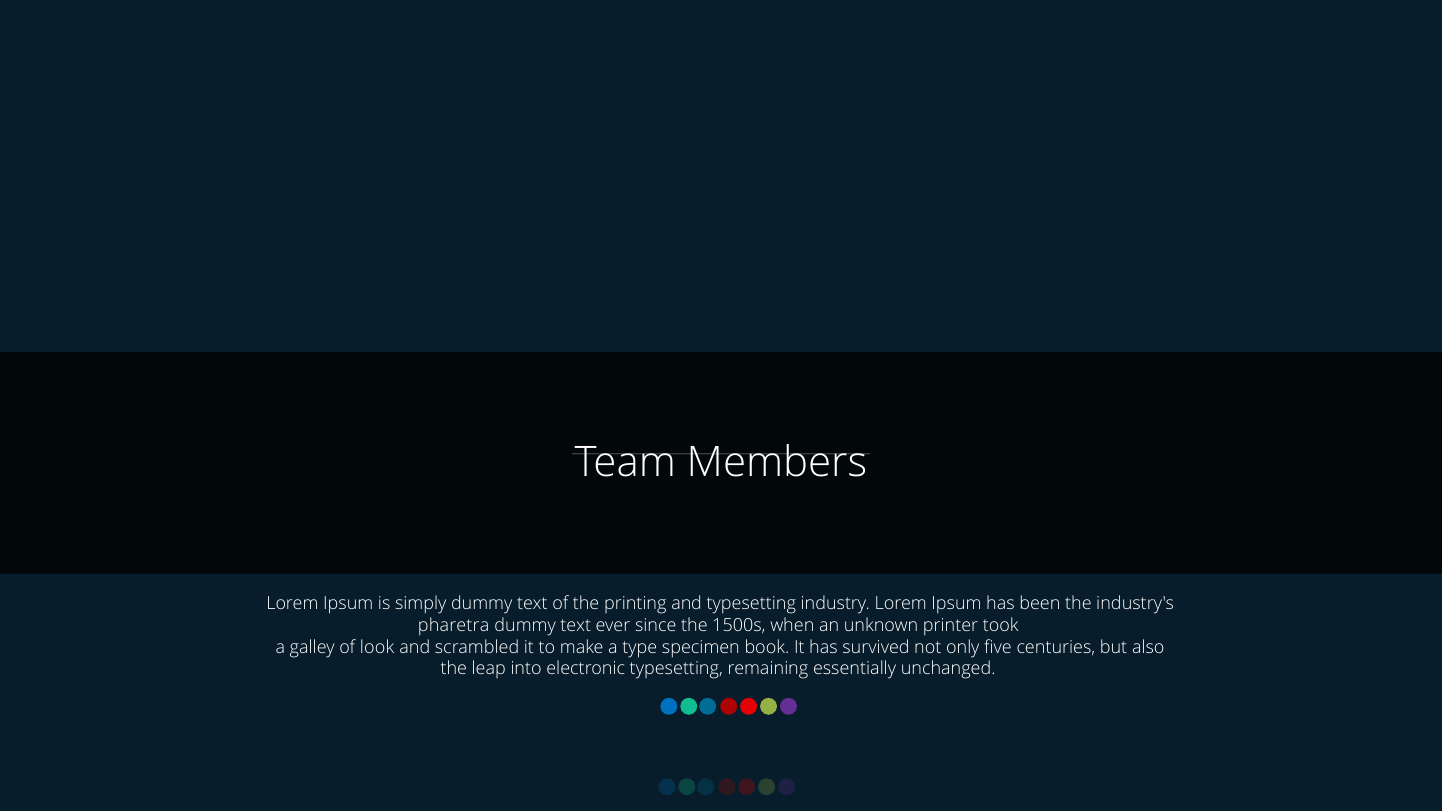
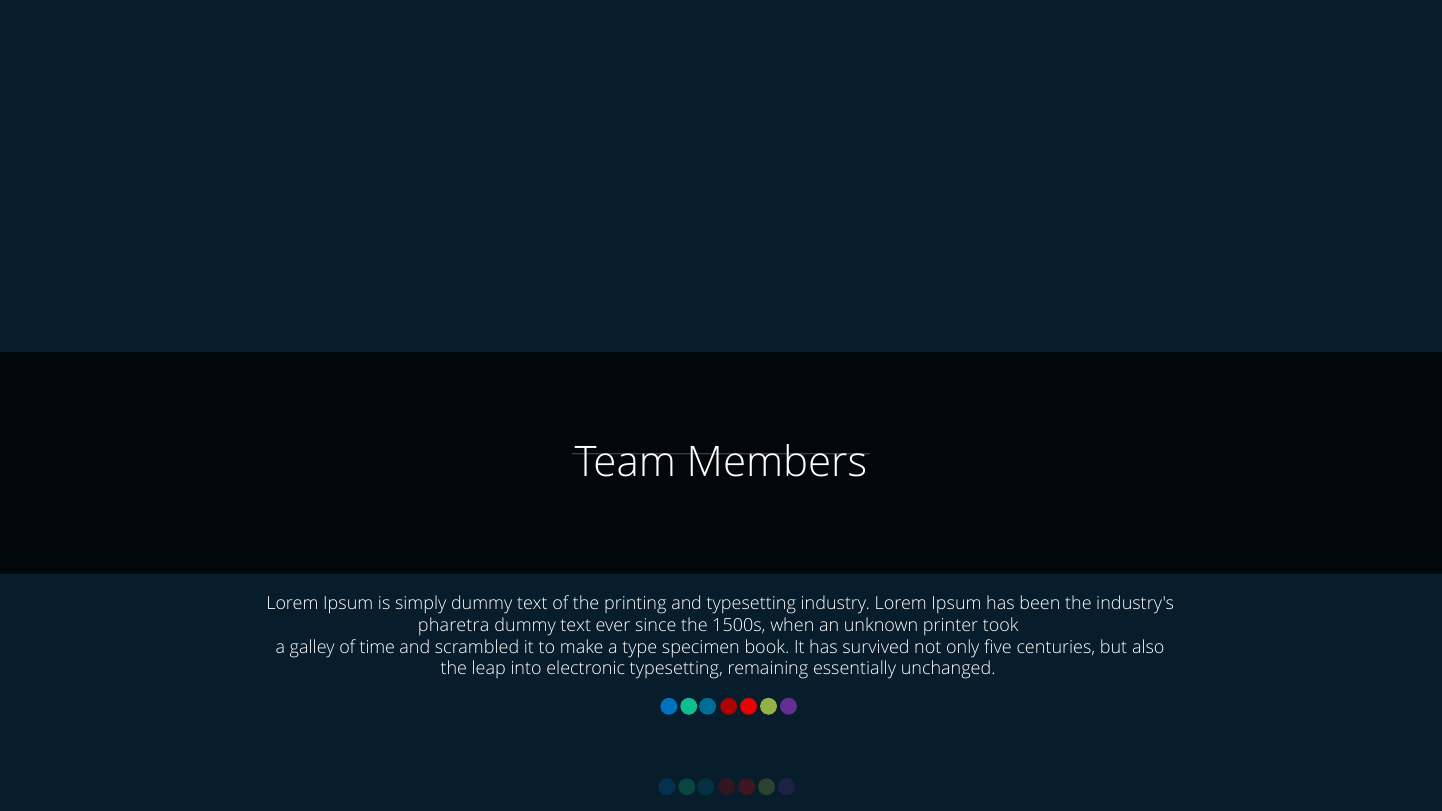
look: look -> time (377, 647)
